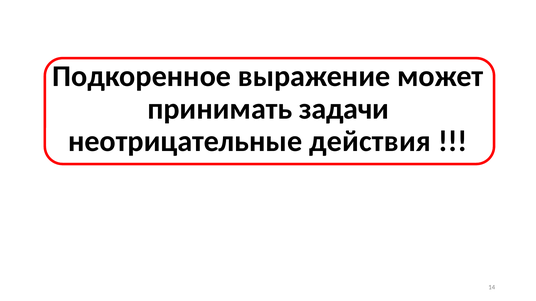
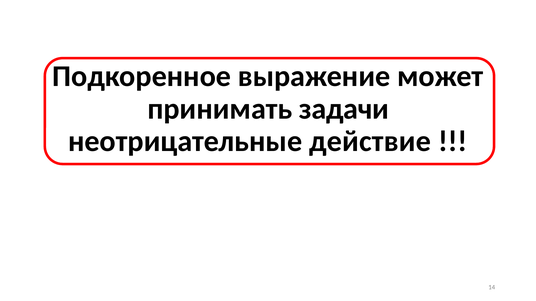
действия: действия -> действие (370, 141)
